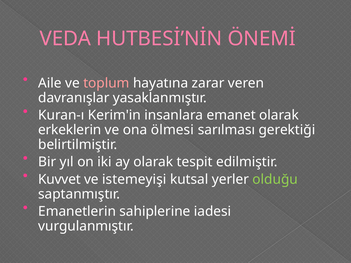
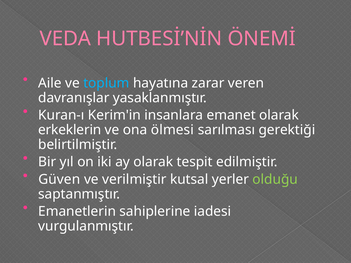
toplum colour: pink -> light blue (106, 83)
Kuvvet: Kuvvet -> Güven (59, 179)
istemeyişi: istemeyişi -> verilmiştir (134, 179)
